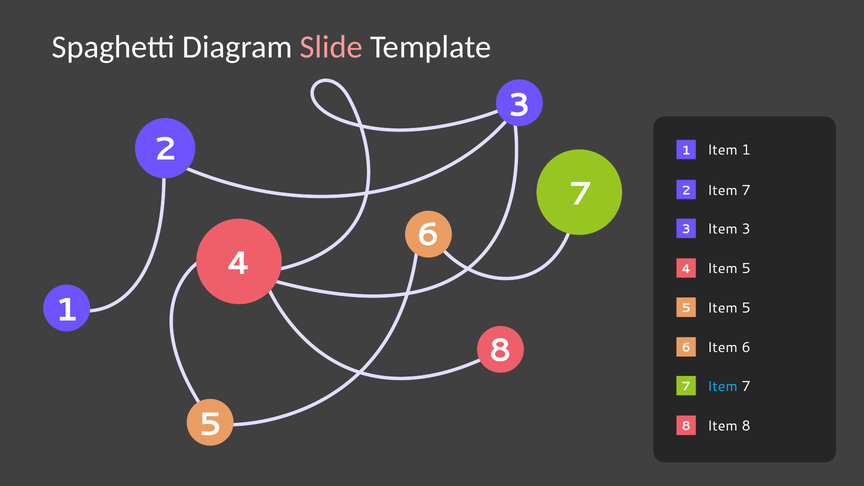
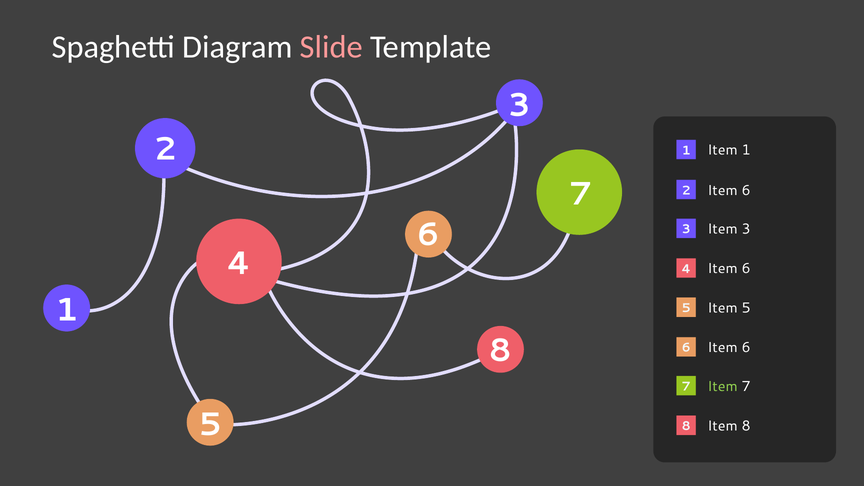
7: 7 -> 6 (746, 190)
5: 5 -> 6 (746, 269)
Item colour: light blue -> light green (722, 386)
